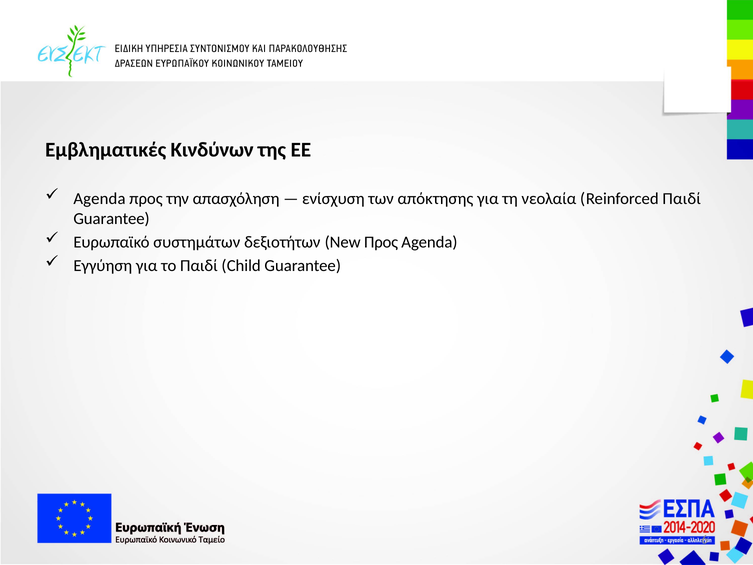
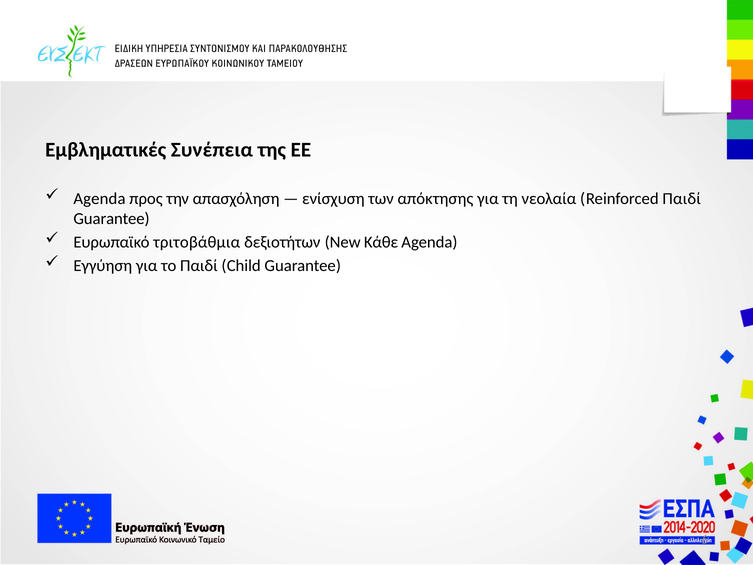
Κινδύνων: Κινδύνων -> Συνέπεια (212, 150)
συστημάτων: συστημάτων -> τριτοβάθμια (197, 242)
New Προς: Προς -> Κάθε (381, 242)
